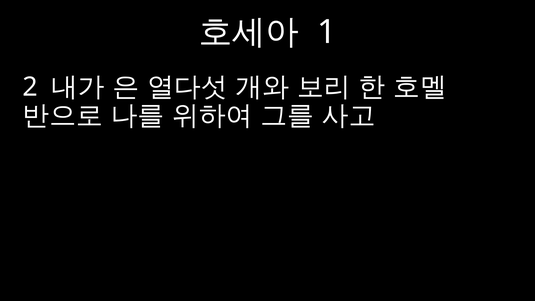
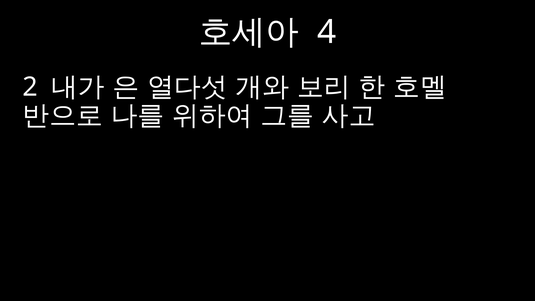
1: 1 -> 4 (327, 32)
